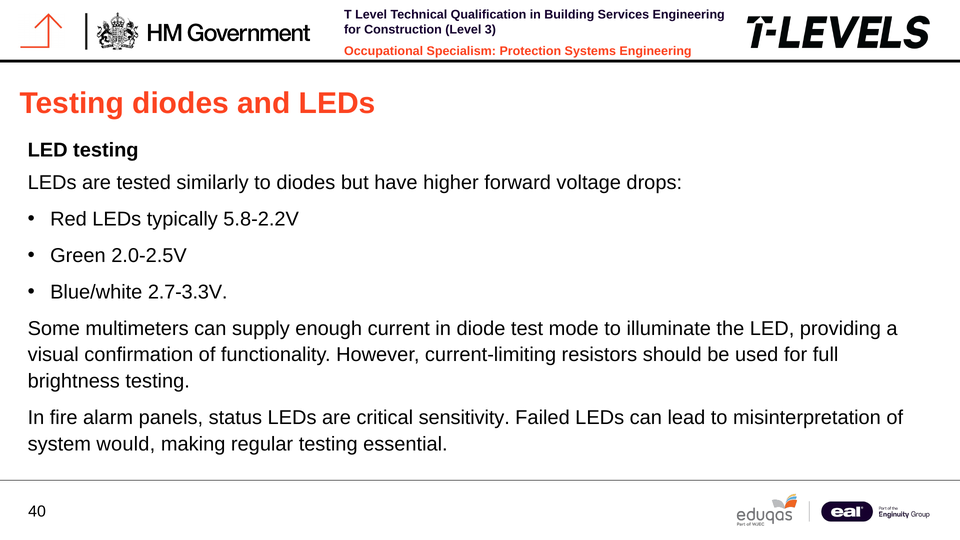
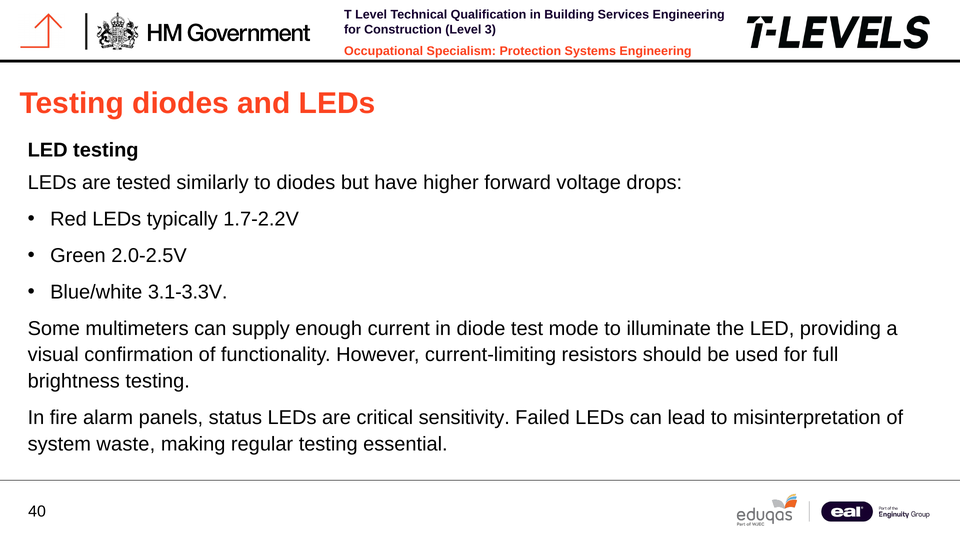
5.8-2.2V: 5.8-2.2V -> 1.7-2.2V (261, 219)
2.7-3.3V: 2.7-3.3V -> 3.1-3.3V (188, 292)
would: would -> waste (126, 444)
